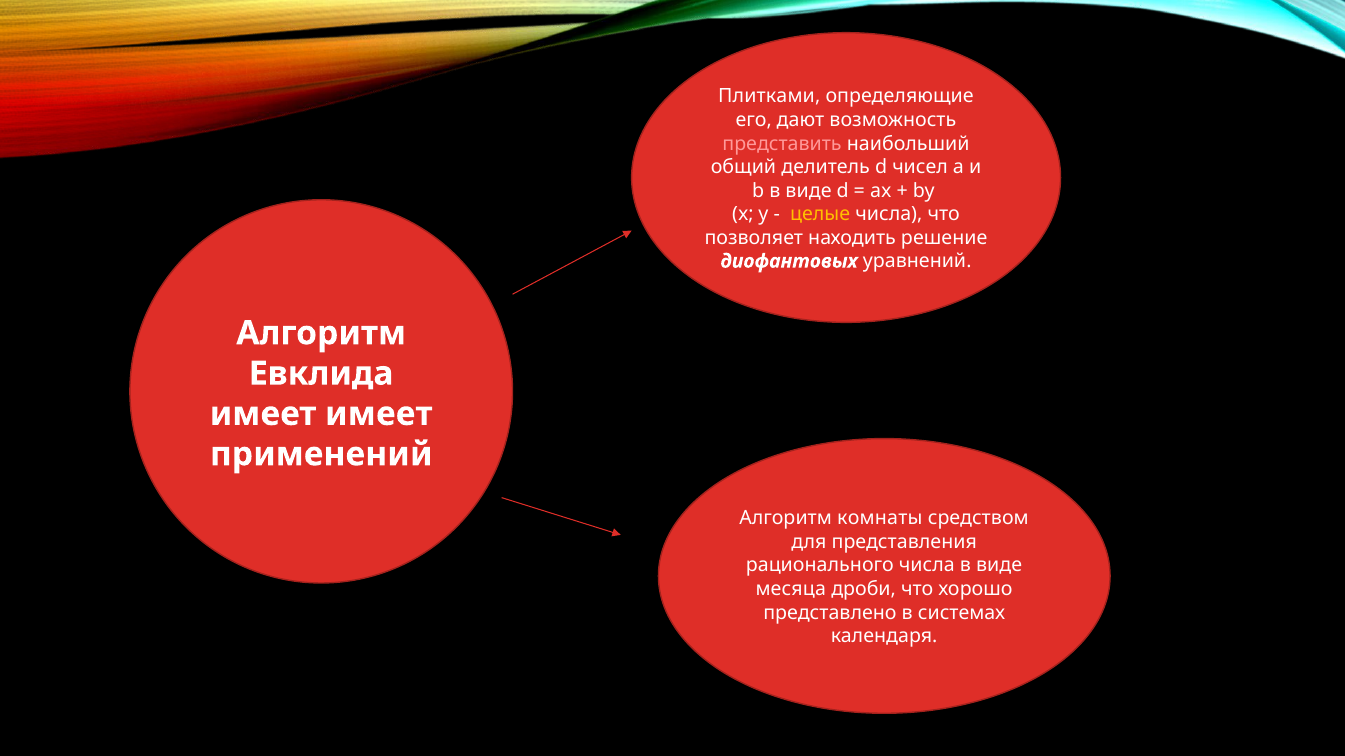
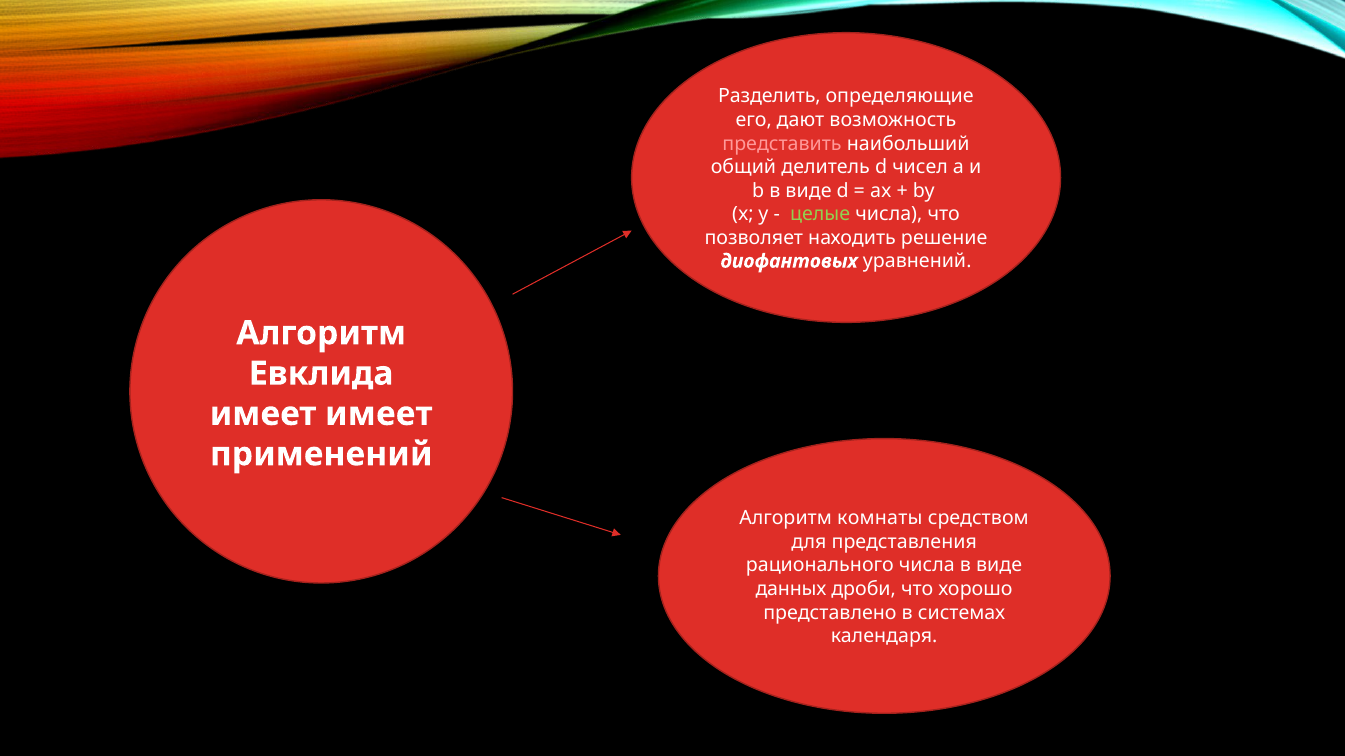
Плитками: Плитками -> Разделить (769, 97)
целые colour: yellow -> light green (820, 214)
месяца: месяца -> данных (791, 589)
